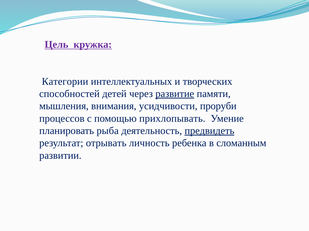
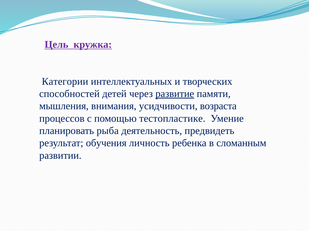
проруби: проруби -> возраста (218, 106)
прихлопывать: прихлопывать -> тестопластике (172, 119)
предвидеть underline: present -> none (209, 131)
отрывать: отрывать -> обучения (106, 144)
